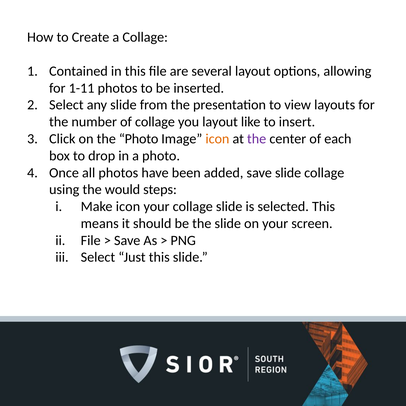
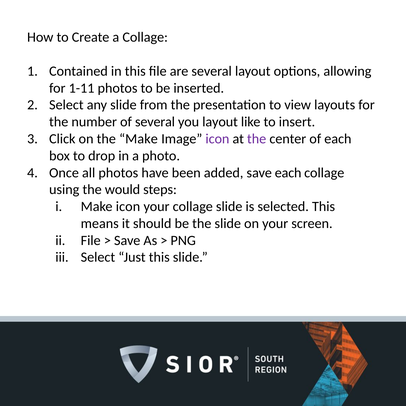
of collage: collage -> several (155, 122)
the Photo: Photo -> Make (138, 139)
icon colour: orange -> purple (217, 139)
save slide: slide -> each (288, 173)
